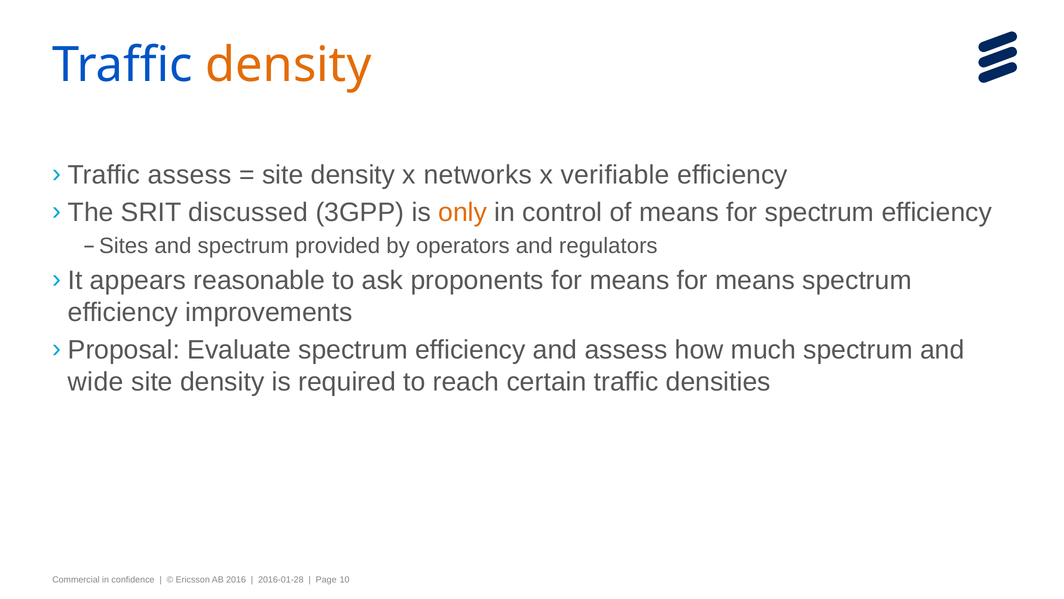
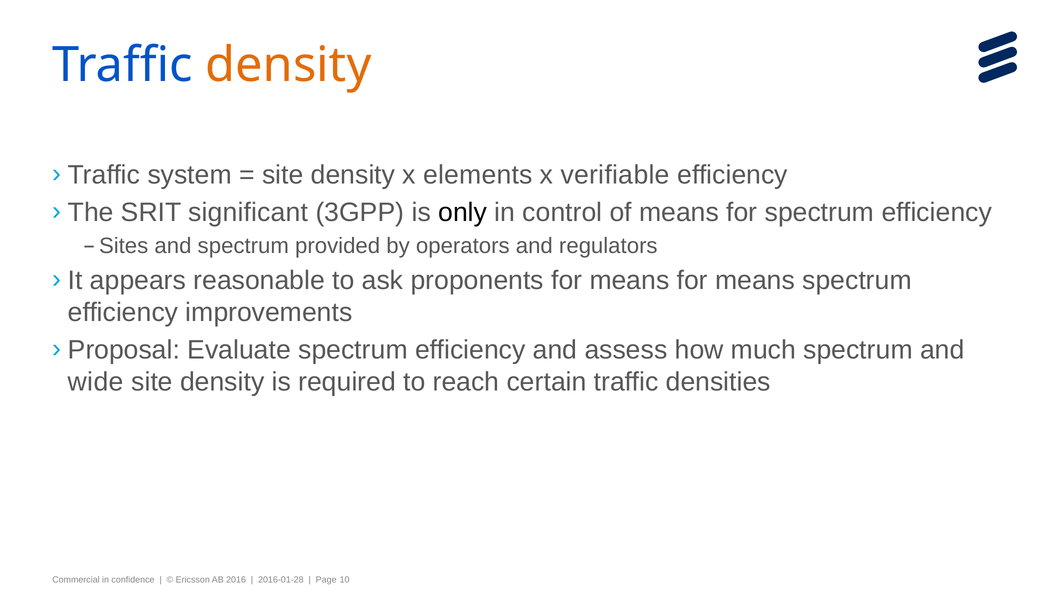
assess: assess -> system (190, 175)
networks: networks -> elements (478, 175)
discussed: discussed -> significant (248, 212)
only colour: orange -> black (463, 212)
